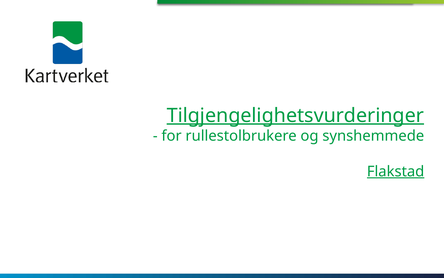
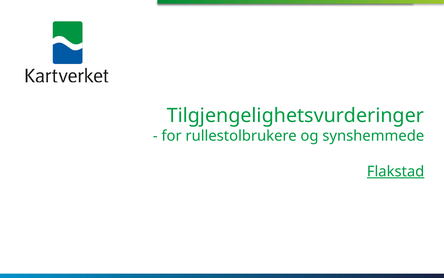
Tilgjengelighetsvurderinger underline: present -> none (295, 115)
